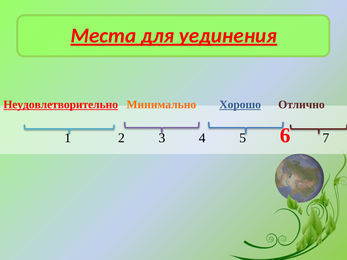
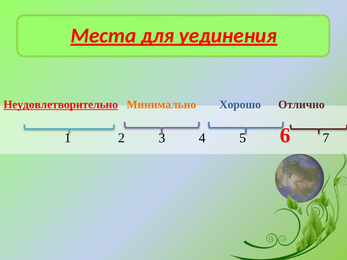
Хорошо underline: present -> none (240, 105)
